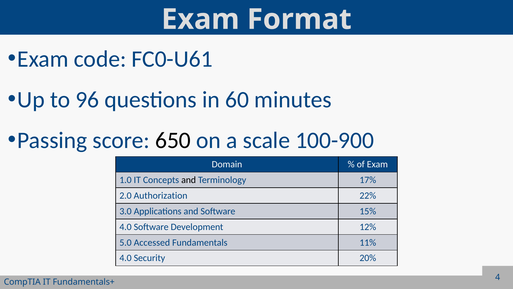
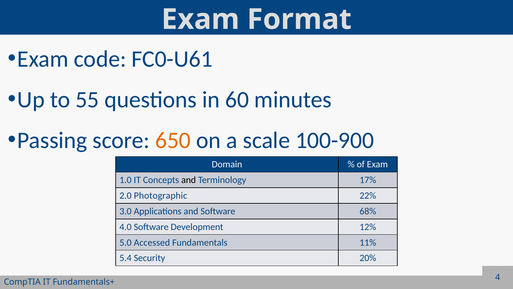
96: 96 -> 55 (87, 100)
650 colour: black -> orange (173, 140)
Authorization: Authorization -> Photographic (161, 195)
15%: 15% -> 68% (368, 211)
4.0: 4.0 -> 5.4 (126, 258)
